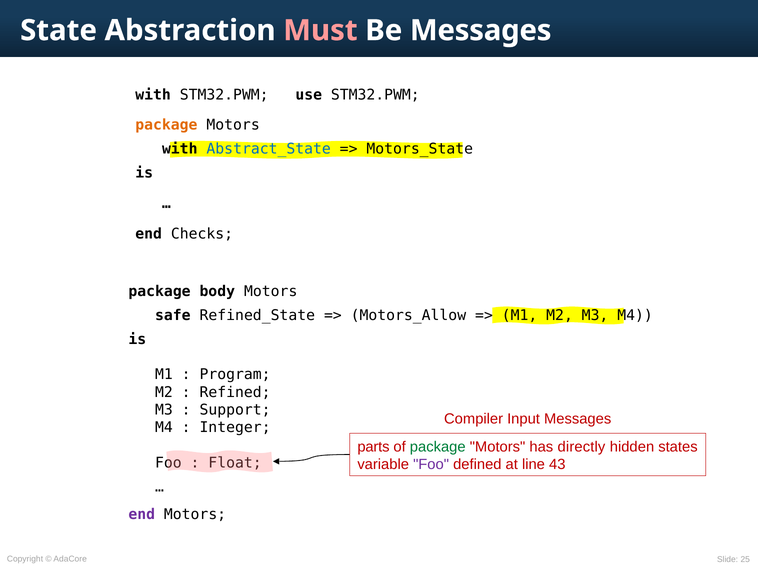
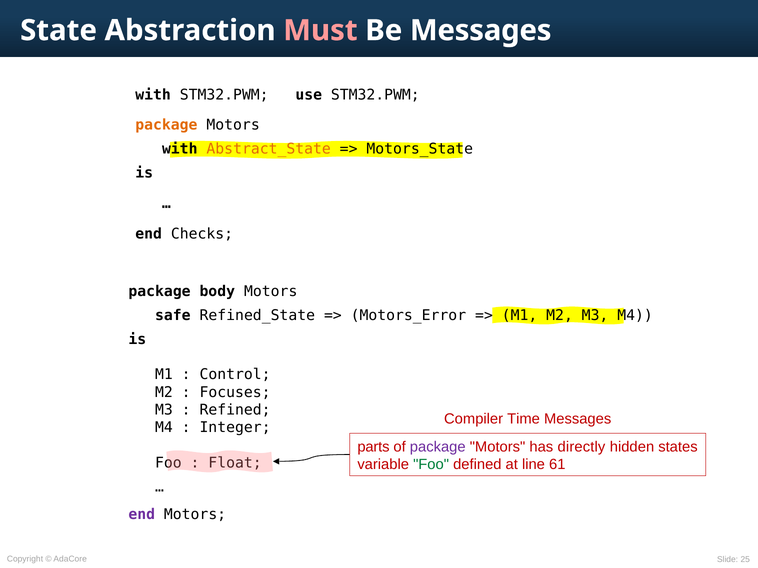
Abstract_State colour: blue -> orange (269, 149)
Motors_Allow: Motors_Allow -> Motors_Error (408, 315)
Program: Program -> Control (235, 375)
Refined: Refined -> Focuses (235, 393)
Support: Support -> Refined (235, 410)
Input: Input -> Time (524, 419)
package colour: green -> purple (438, 447)
Foo colour: purple -> green (431, 465)
43: 43 -> 61 (557, 465)
